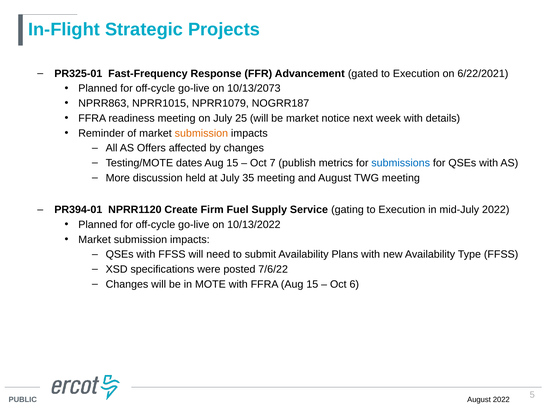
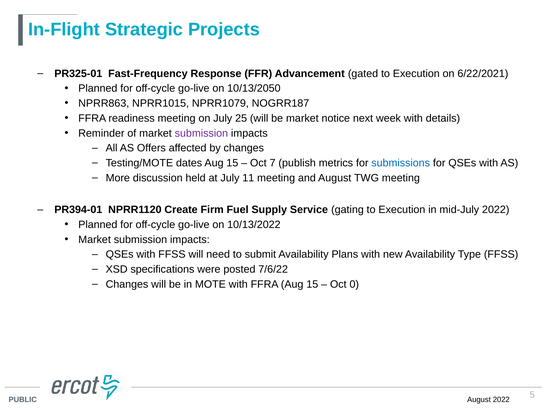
10/13/2073: 10/13/2073 -> 10/13/2050 (254, 89)
submission colour: orange -> purple (201, 133)
35: 35 -> 11 (248, 178)
6: 6 -> 0 (354, 284)
